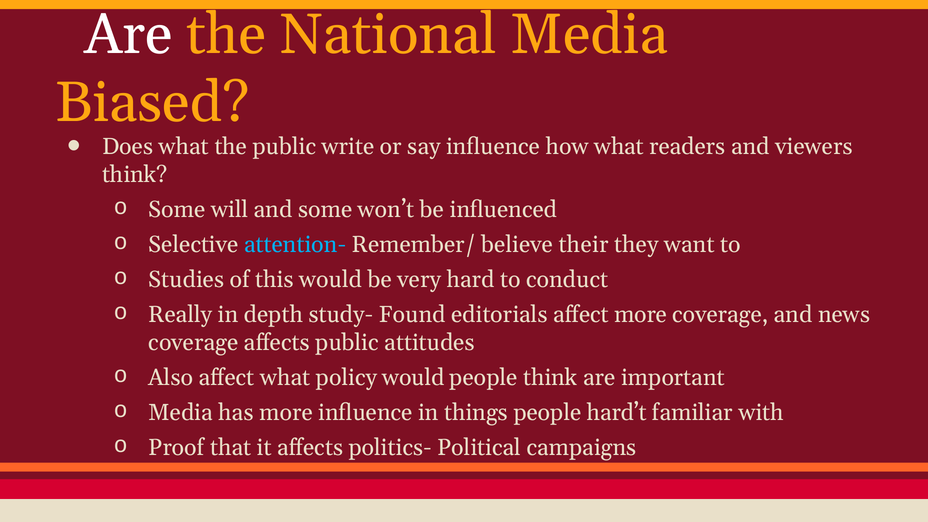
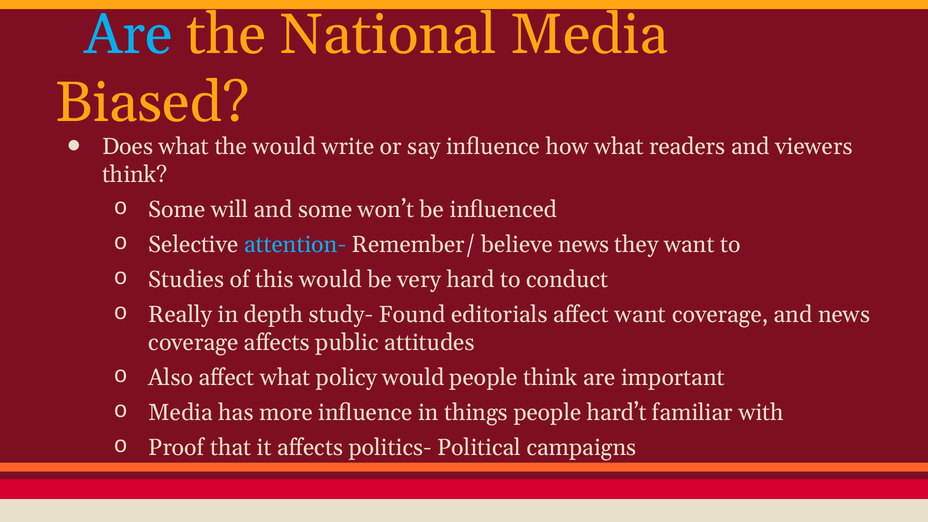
Are colour: white -> light blue (128, 34)
the public: public -> would (284, 147)
believe their: their -> news (584, 245)
affect more: more -> want (640, 315)
